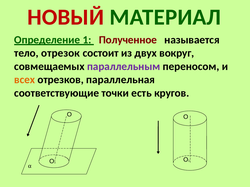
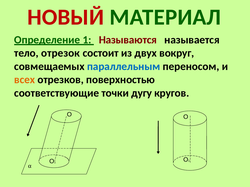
Полученное: Полученное -> Называются (128, 40)
параллельным colour: purple -> blue (124, 67)
параллельная: параллельная -> поверхностью (121, 80)
есть: есть -> дугу (142, 93)
